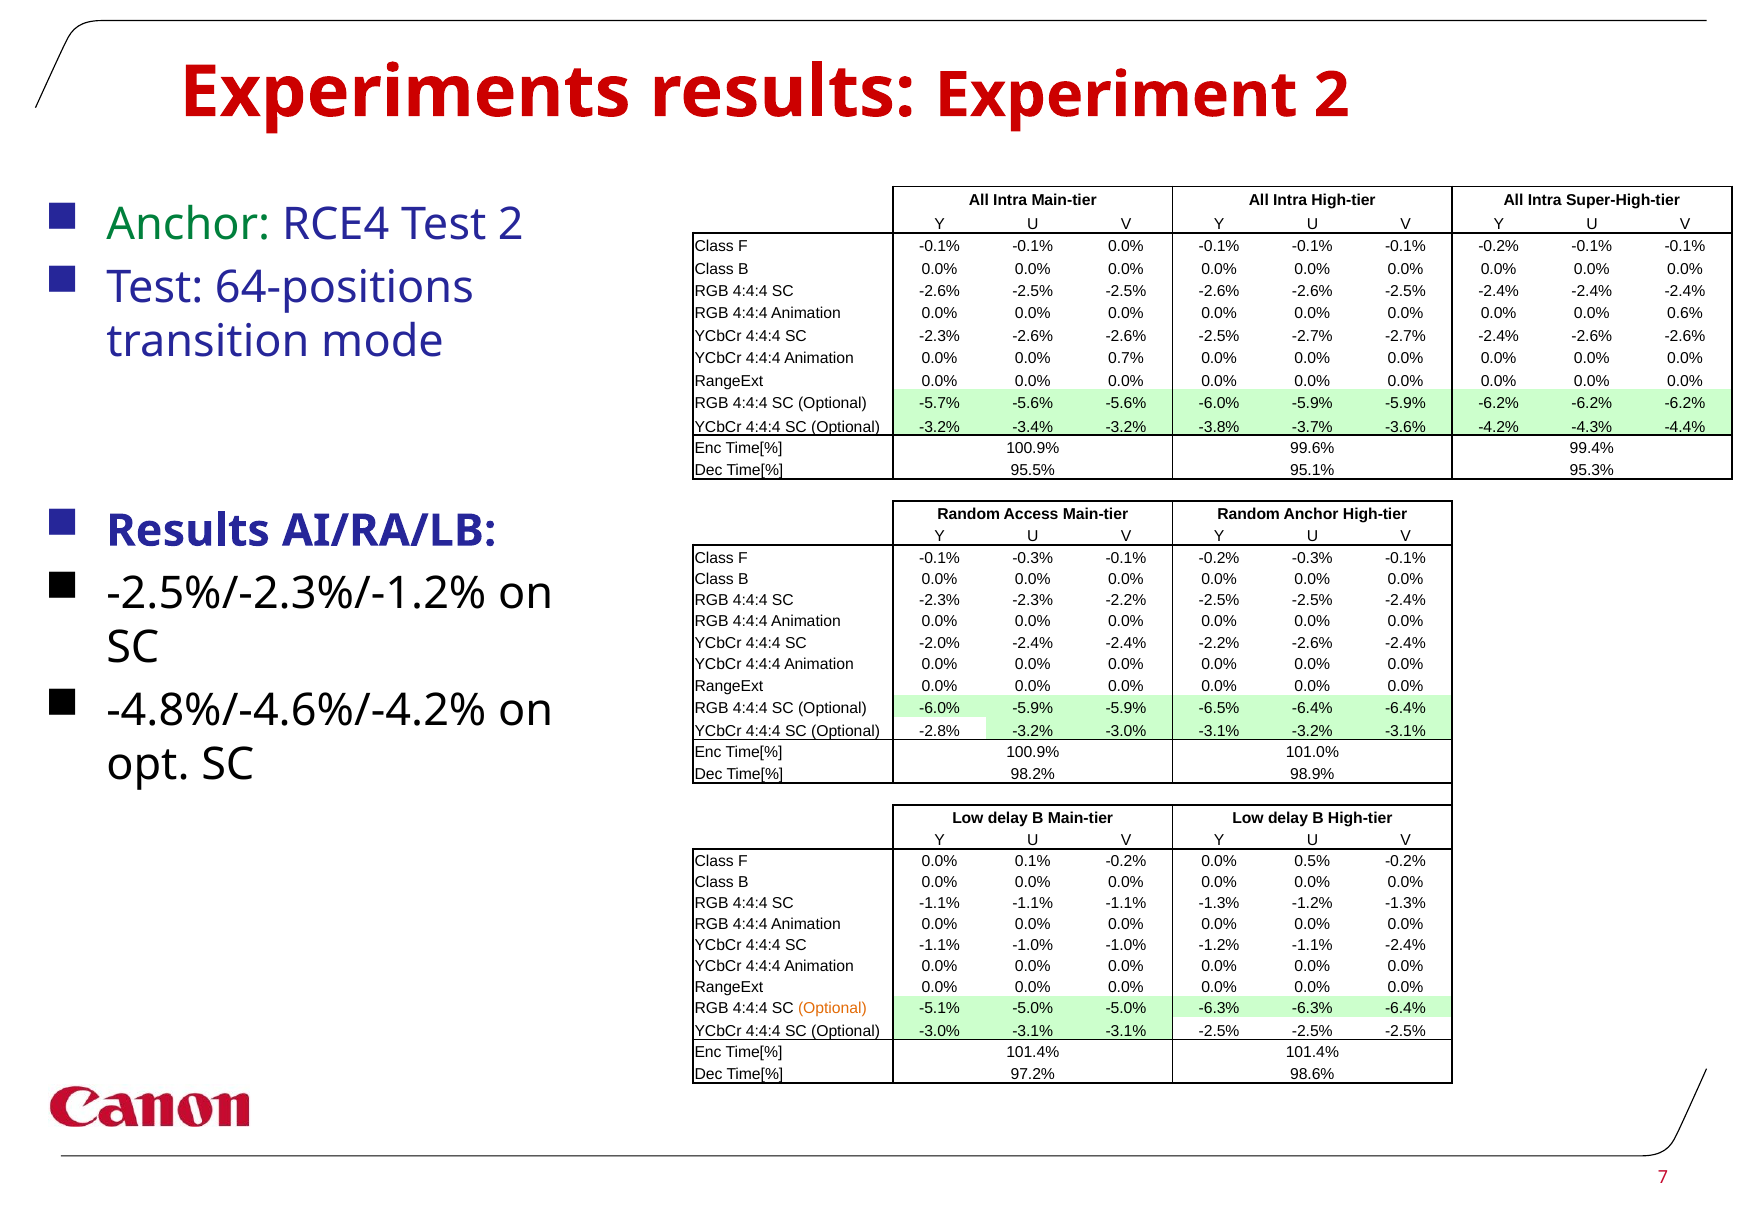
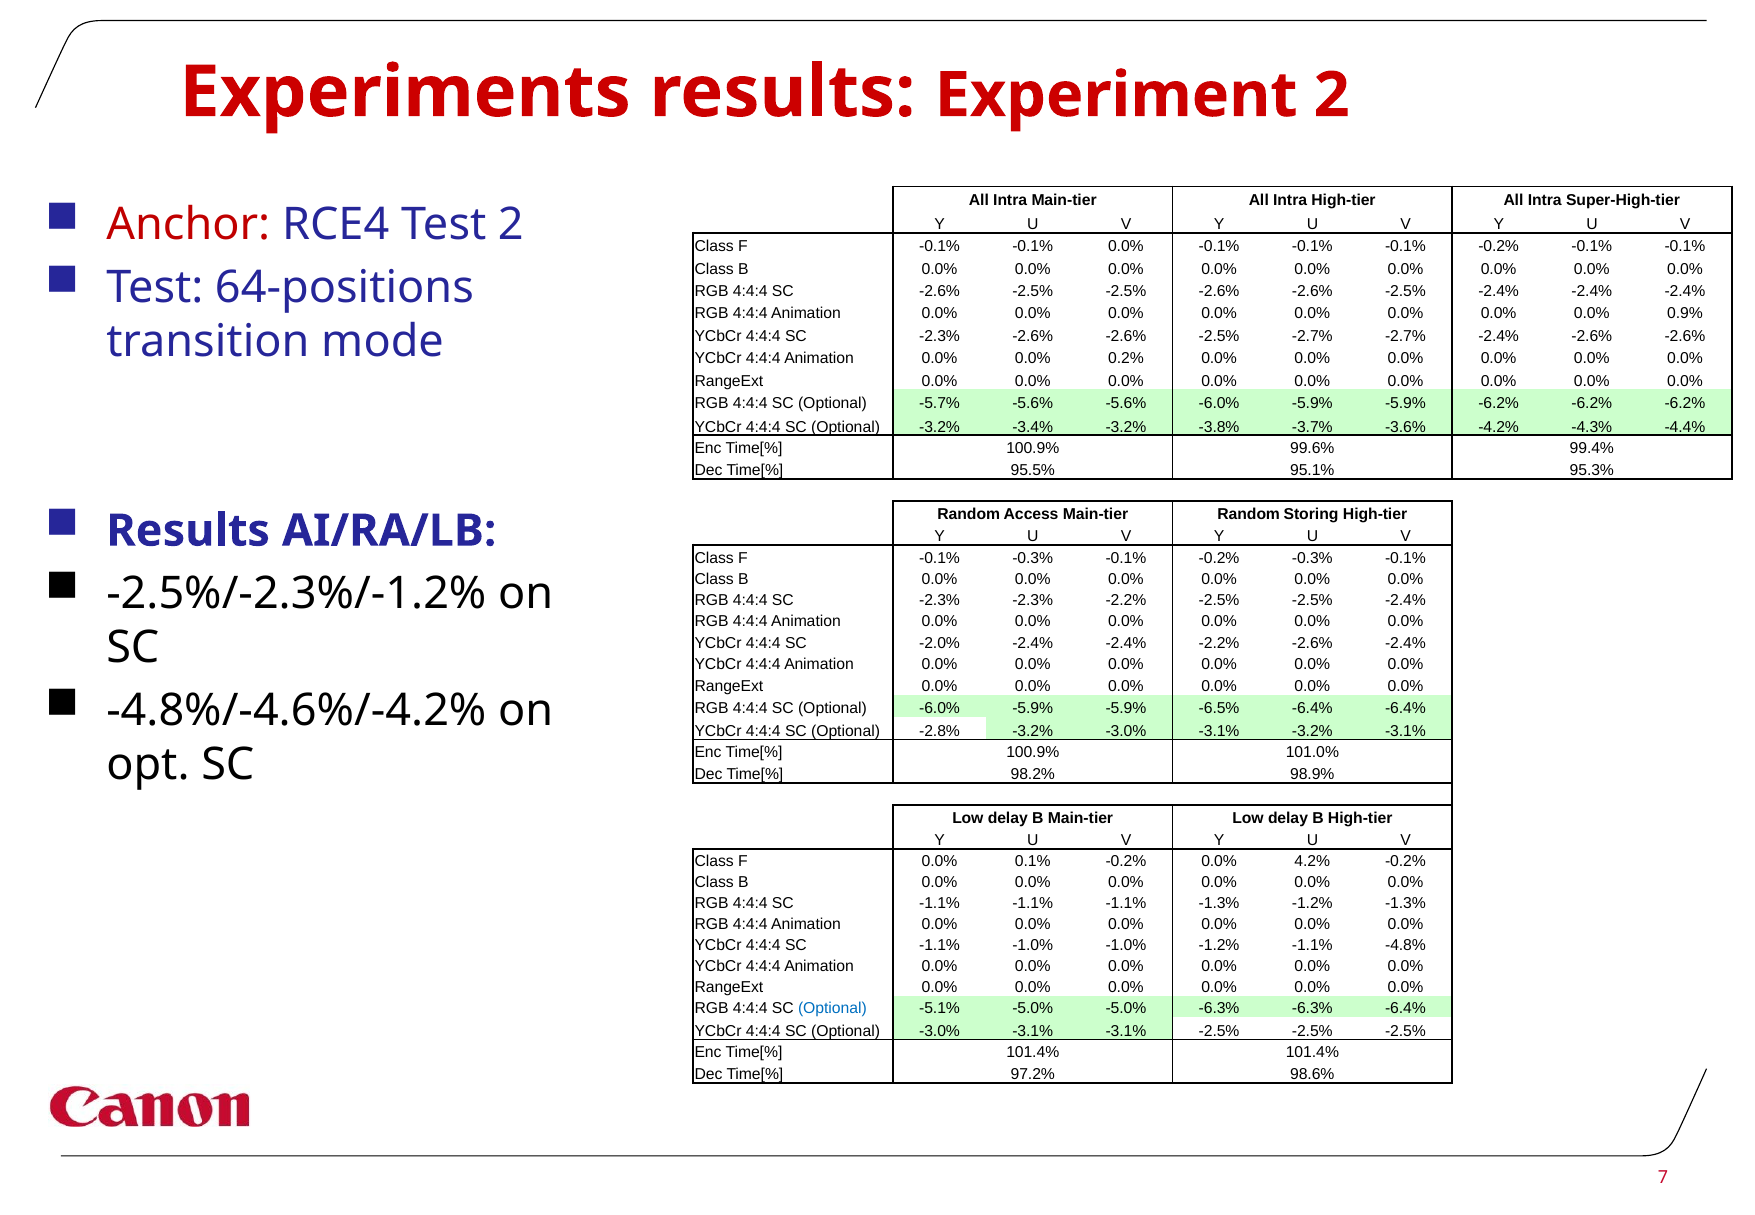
Anchor colour: green -> red (188, 225)
0.6%: 0.6% -> 0.9% (1685, 314)
0.7%: 0.7% -> 0.2% (1126, 358)
Random Anchor: Anchor -> Storing (1311, 514)
0.5%: 0.5% -> 4.2% (1312, 861)
-1.1% -2.4%: -2.4% -> -4.8% (1405, 945)
Optional colour: orange -> blue (832, 1009)
